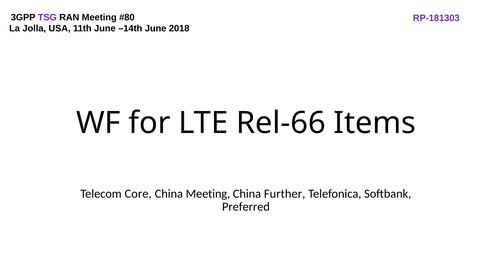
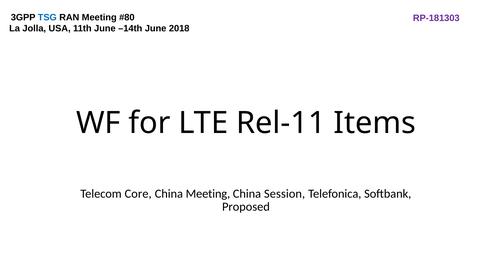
TSG colour: purple -> blue (47, 17)
Rel-66: Rel-66 -> Rel-11 (281, 123)
Further: Further -> Session (285, 193)
Preferred: Preferred -> Proposed (246, 207)
